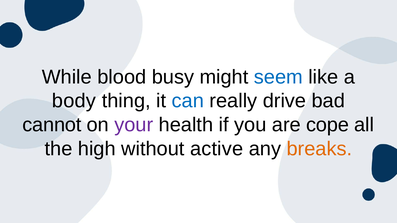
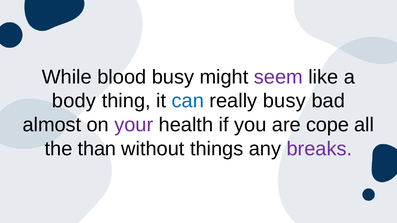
seem colour: blue -> purple (278, 77)
really drive: drive -> busy (284, 101)
cannot: cannot -> almost (52, 125)
high: high -> than (97, 149)
active: active -> things (217, 149)
breaks colour: orange -> purple (319, 149)
